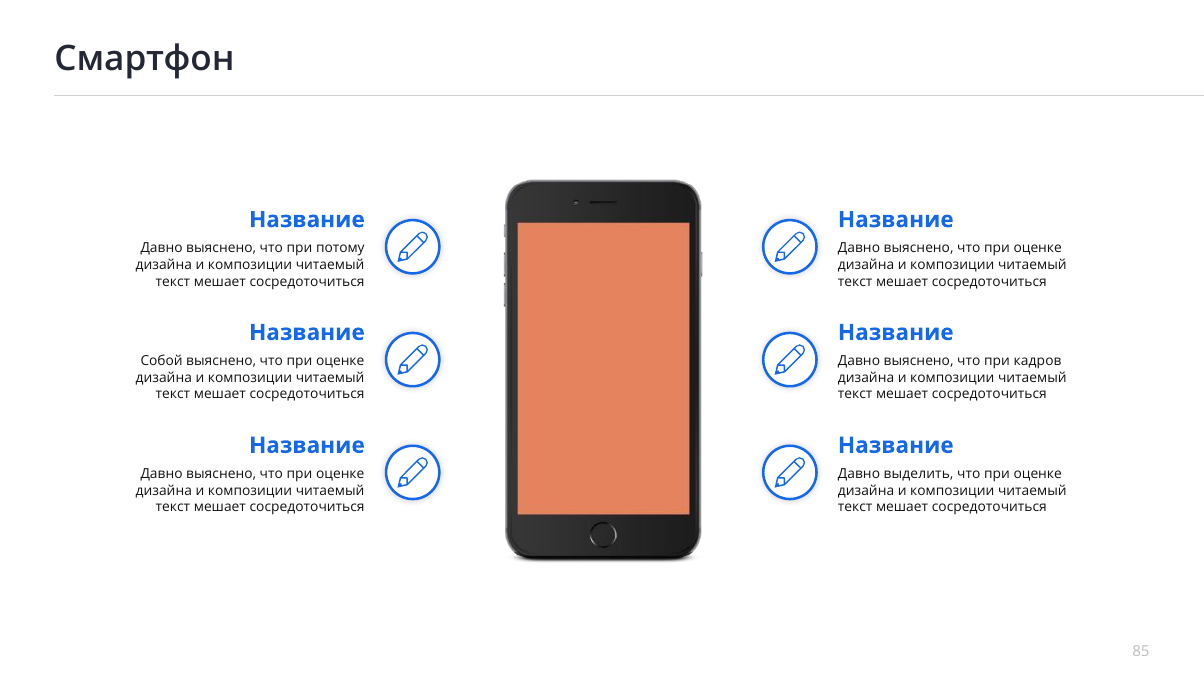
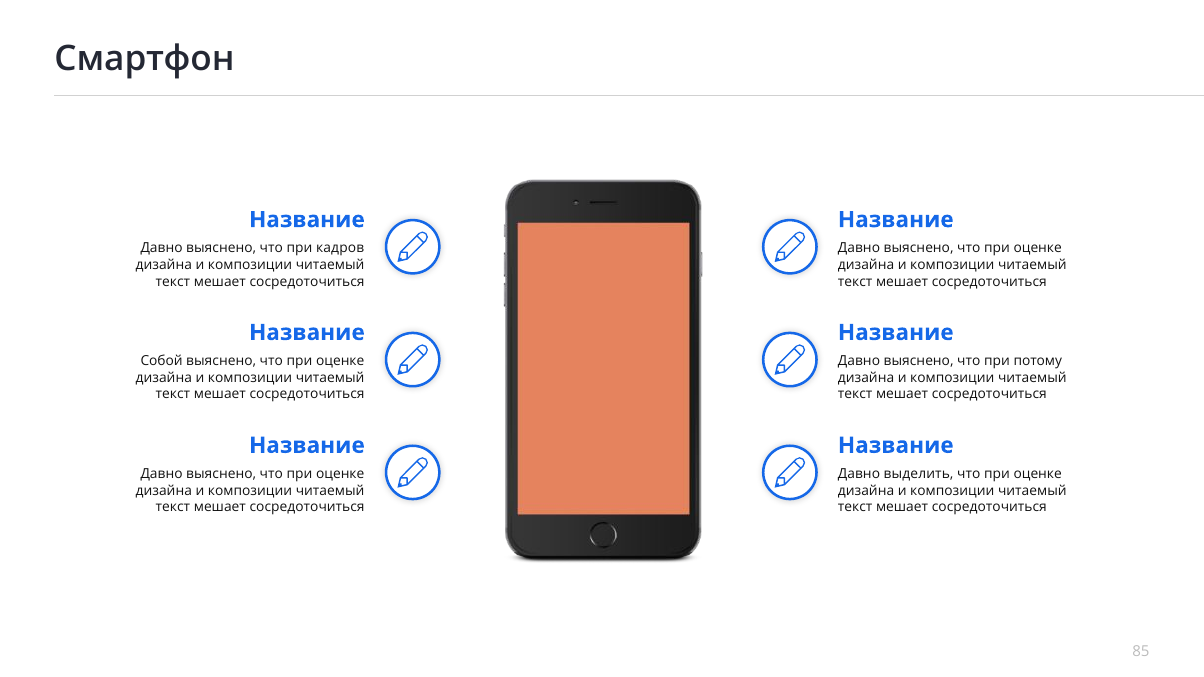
потому: потому -> кадров (340, 249)
кадров: кадров -> потому (1038, 361)
